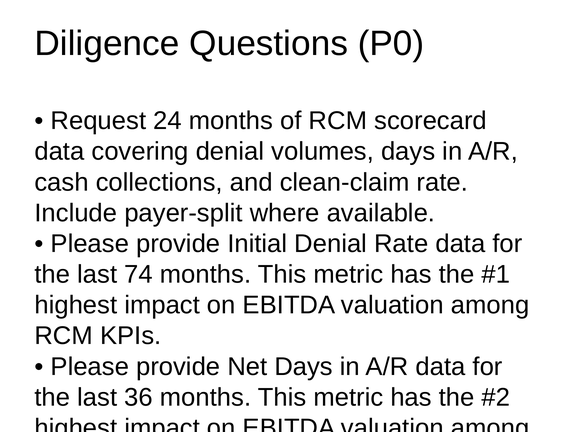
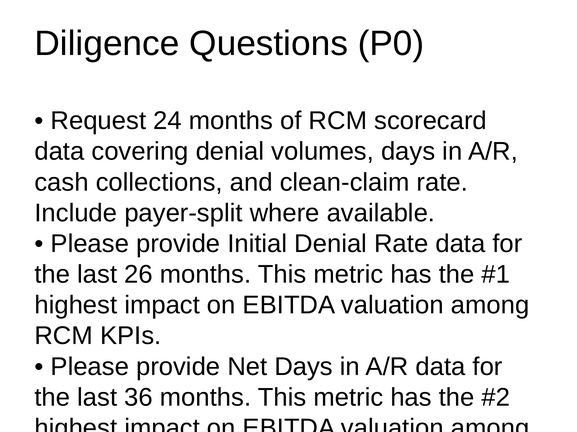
74: 74 -> 26 (139, 275)
